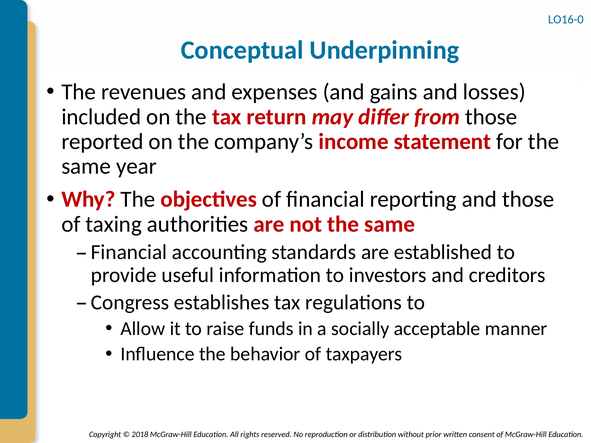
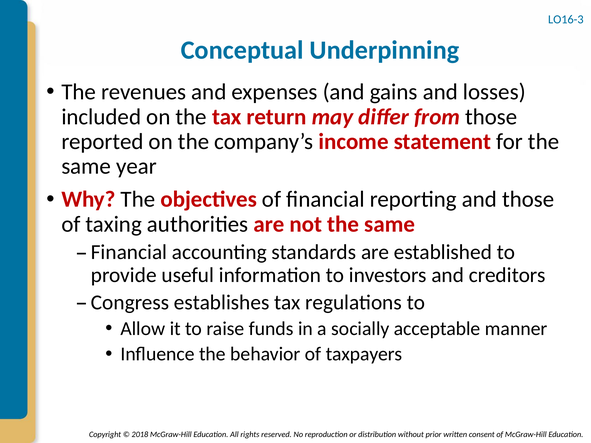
LO16-0: LO16-0 -> LO16-3 (566, 19)
